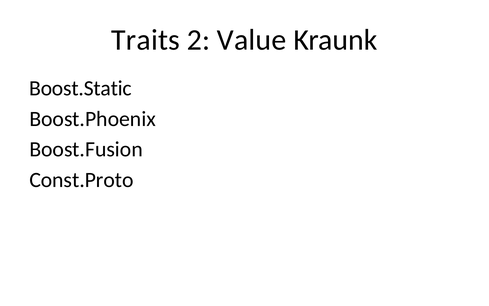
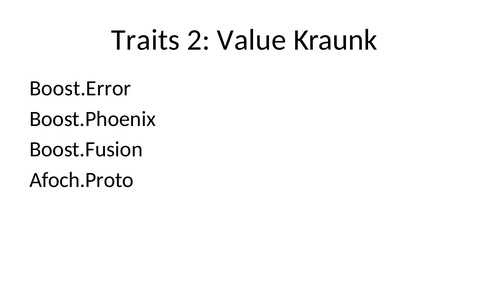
Boost.Static: Boost.Static -> Boost.Error (80, 88)
Const.Proto: Const.Proto -> Afoch.Proto (81, 180)
